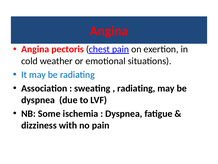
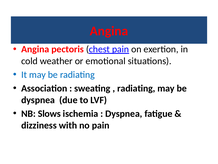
Some: Some -> Slows (49, 113)
